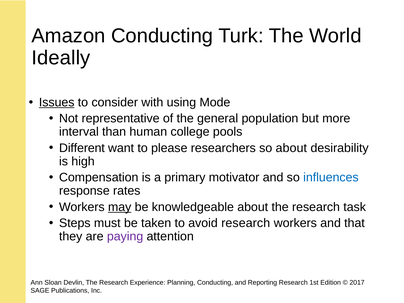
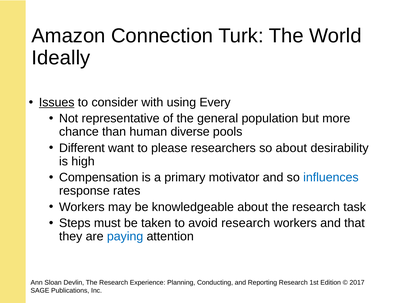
Amazon Conducting: Conducting -> Connection (162, 36)
Mode: Mode -> Every (215, 102)
interval: interval -> chance (79, 132)
college: college -> diverse (190, 132)
may underline: present -> none (120, 207)
paying colour: purple -> blue (125, 236)
